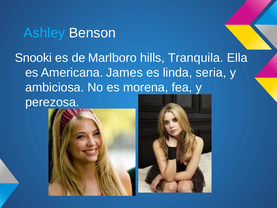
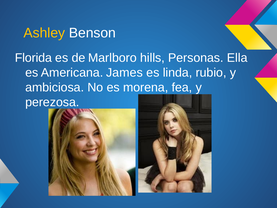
Ashley colour: light blue -> yellow (44, 33)
Snooki: Snooki -> Florida (33, 58)
Tranquila: Tranquila -> Personas (196, 58)
seria: seria -> rubio (211, 72)
